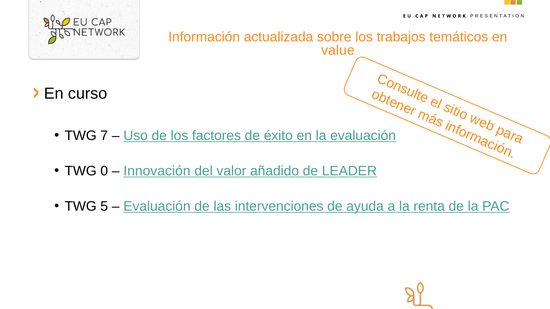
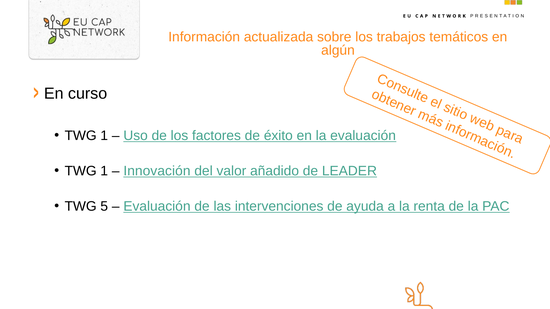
value: value -> algún (338, 50)
7: 7 -> 1 (104, 136)
0: 0 -> 1 (104, 171)
